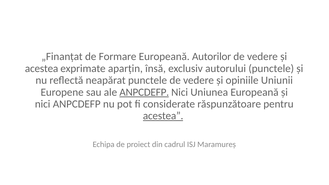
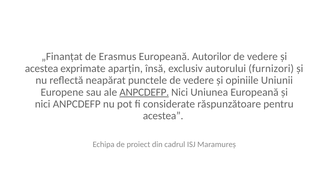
Formare: Formare -> Erasmus (118, 57)
autorului punctele: punctele -> furnizori (271, 68)
acestea underline: present -> none (163, 116)
